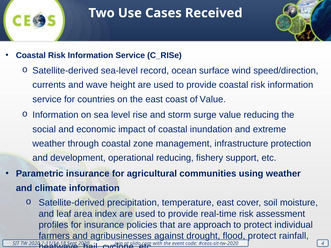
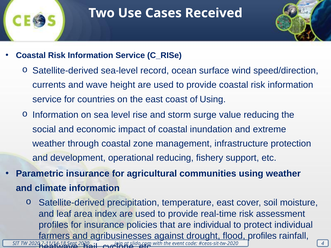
of Value: Value -> Using (213, 99)
are approach: approach -> individual (212, 225)
flood protect: protect -> profiles (262, 236)
